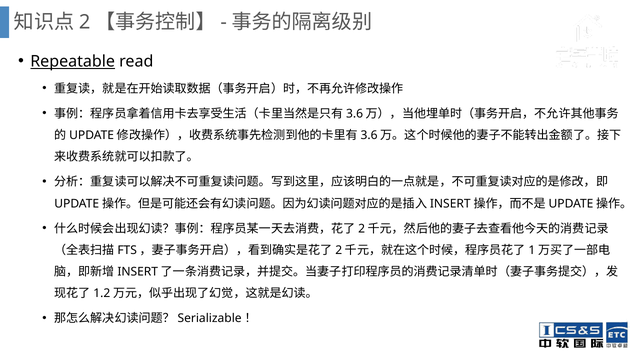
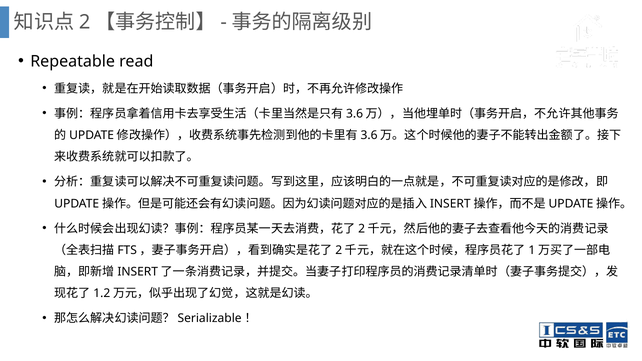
Repeatable underline: present -> none (73, 61)
